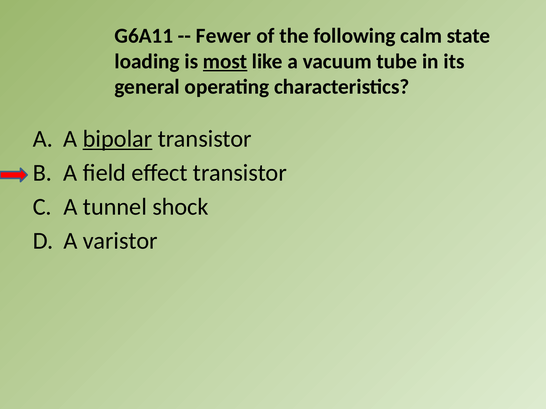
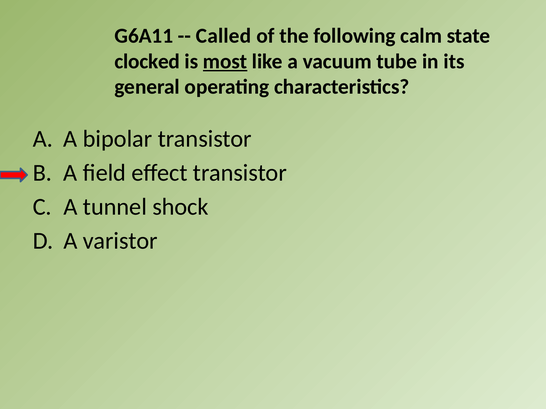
Fewer: Fewer -> Called (224, 36)
loading: loading -> clocked (147, 61)
bipolar underline: present -> none (118, 139)
